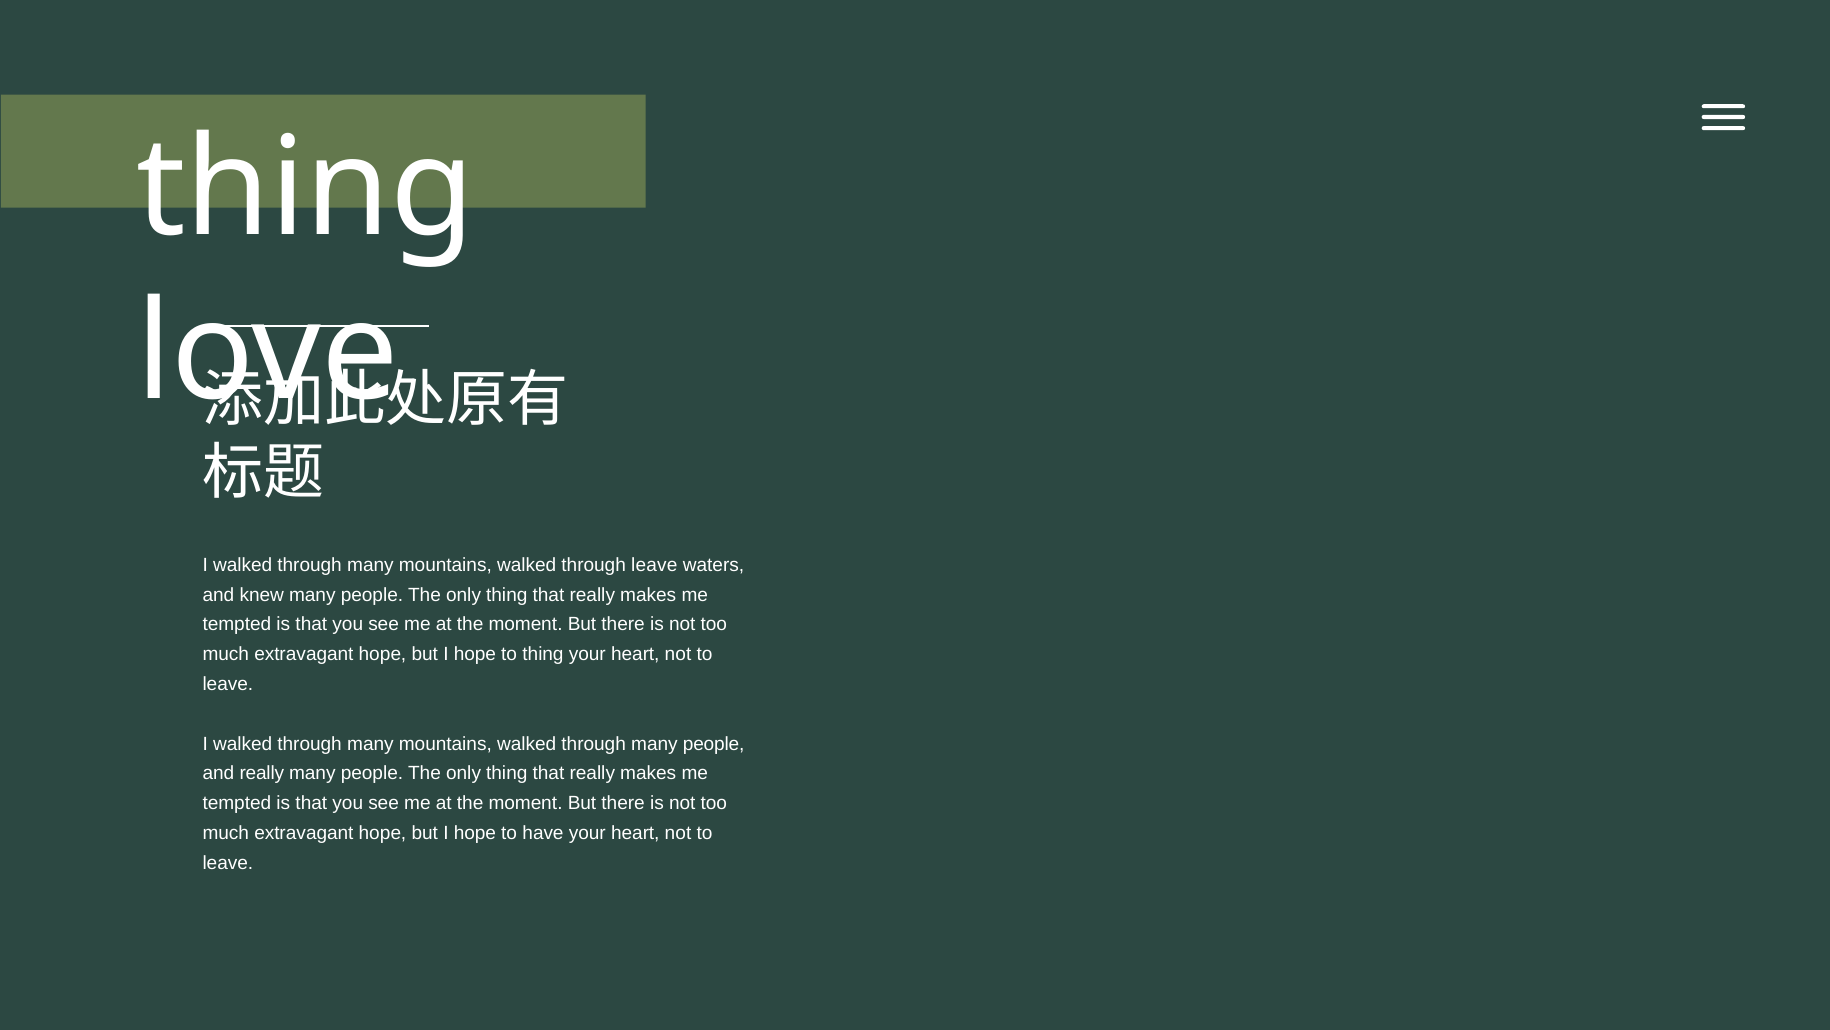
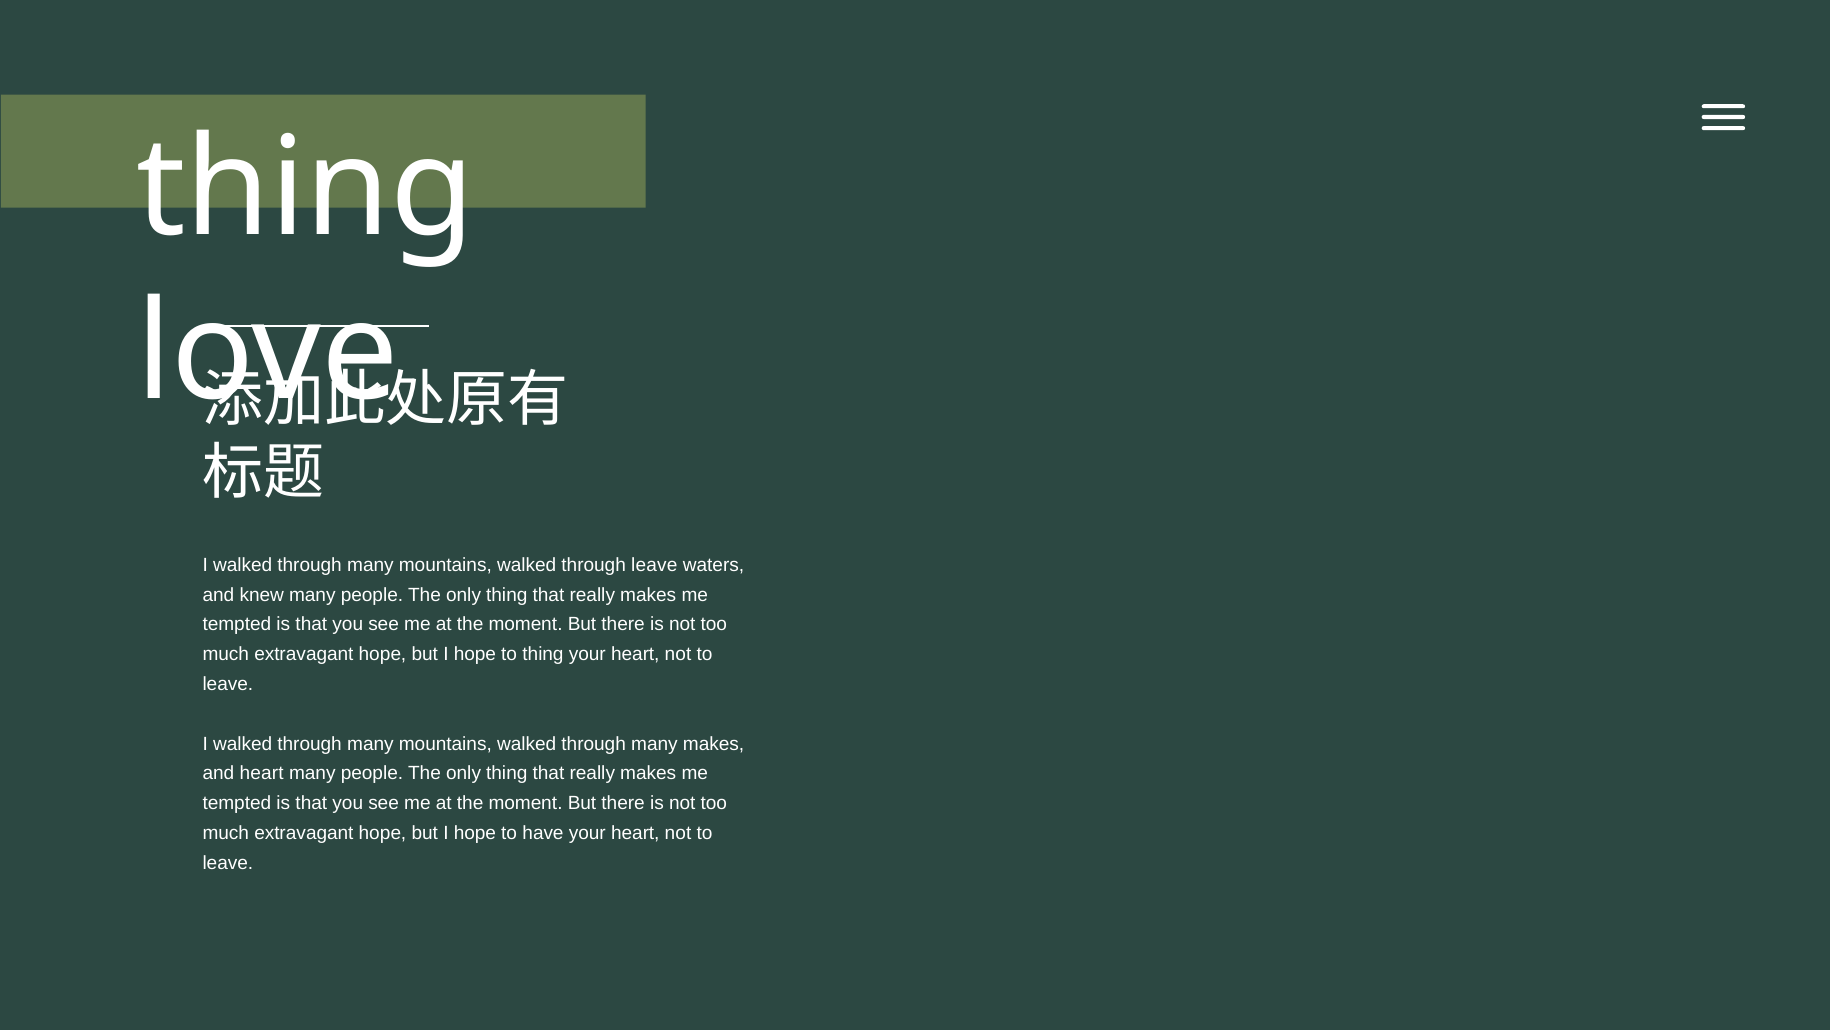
through many people: people -> makes (714, 743)
and really: really -> heart (262, 773)
